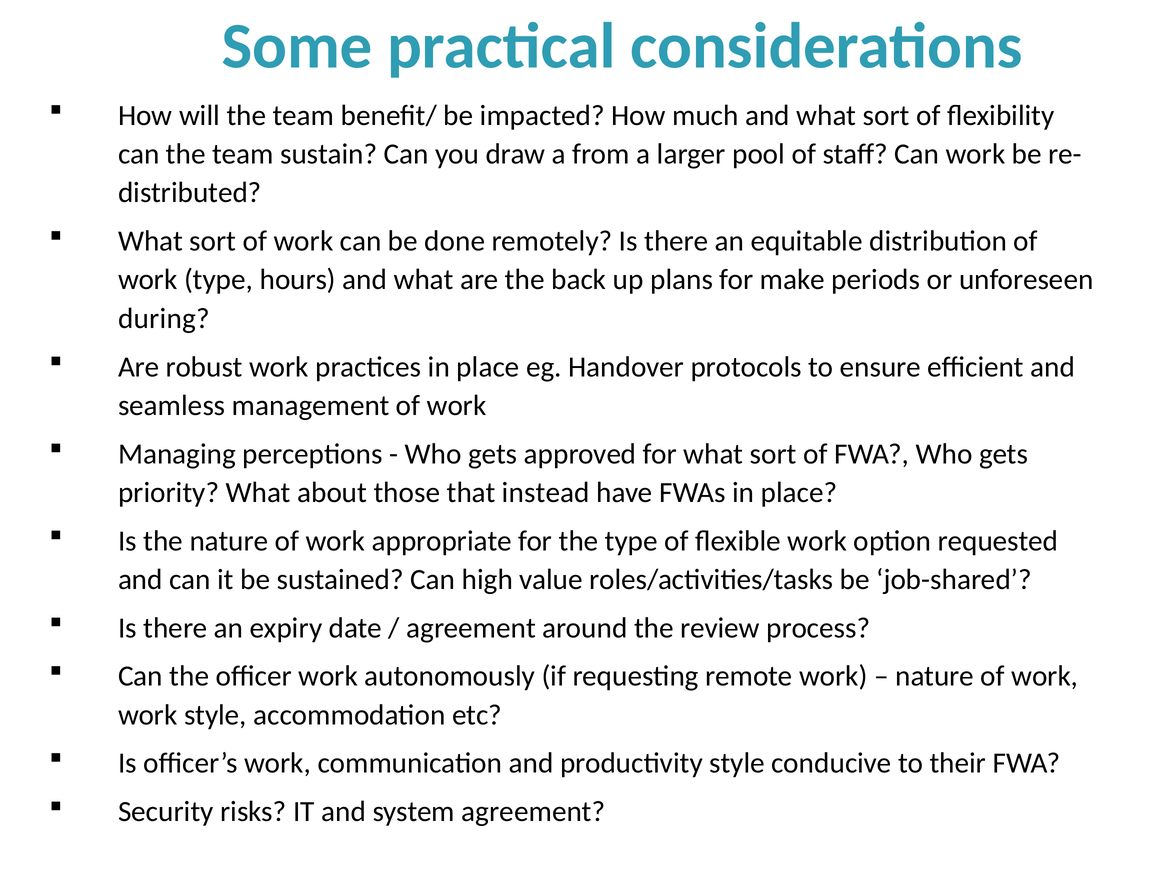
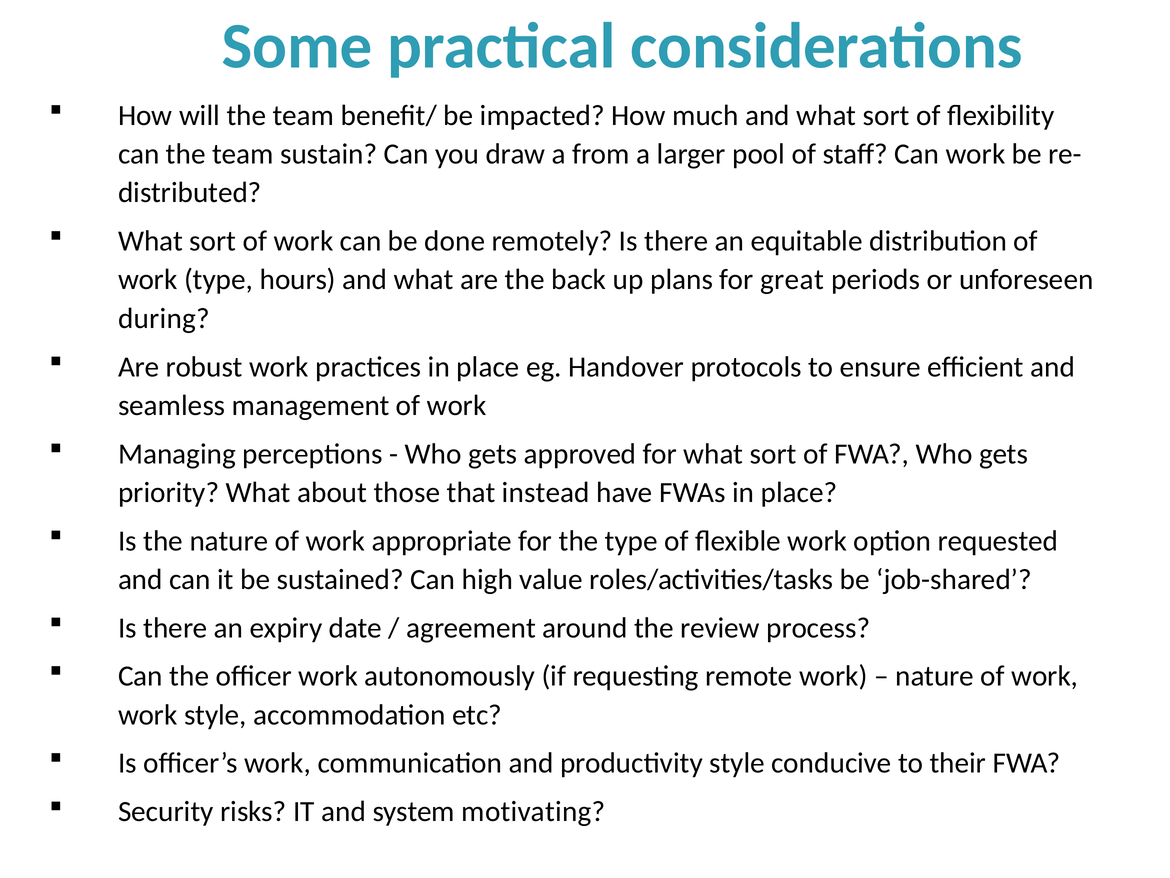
make: make -> great (792, 280)
system agreement: agreement -> motivating (533, 811)
